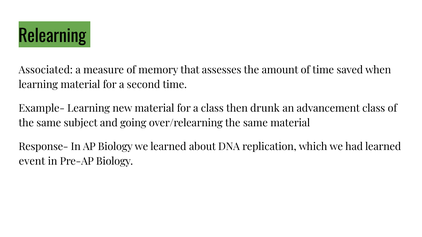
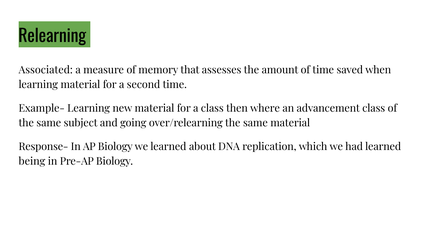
drunk: drunk -> where (265, 109)
event: event -> being (32, 162)
